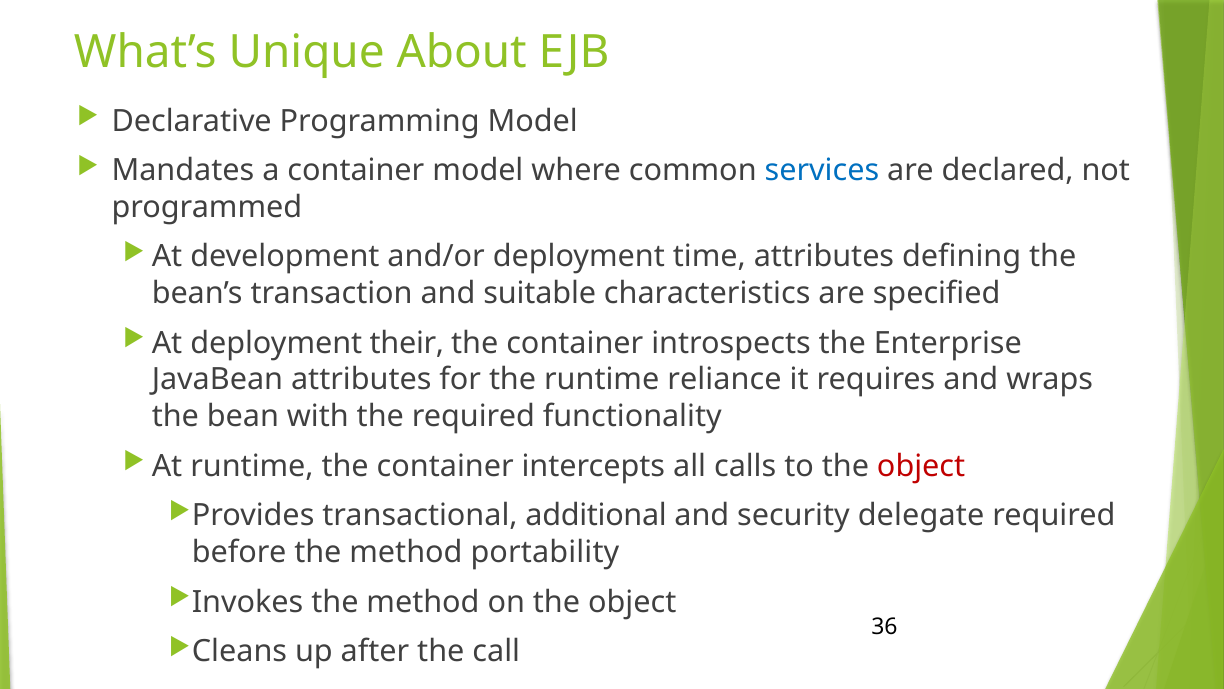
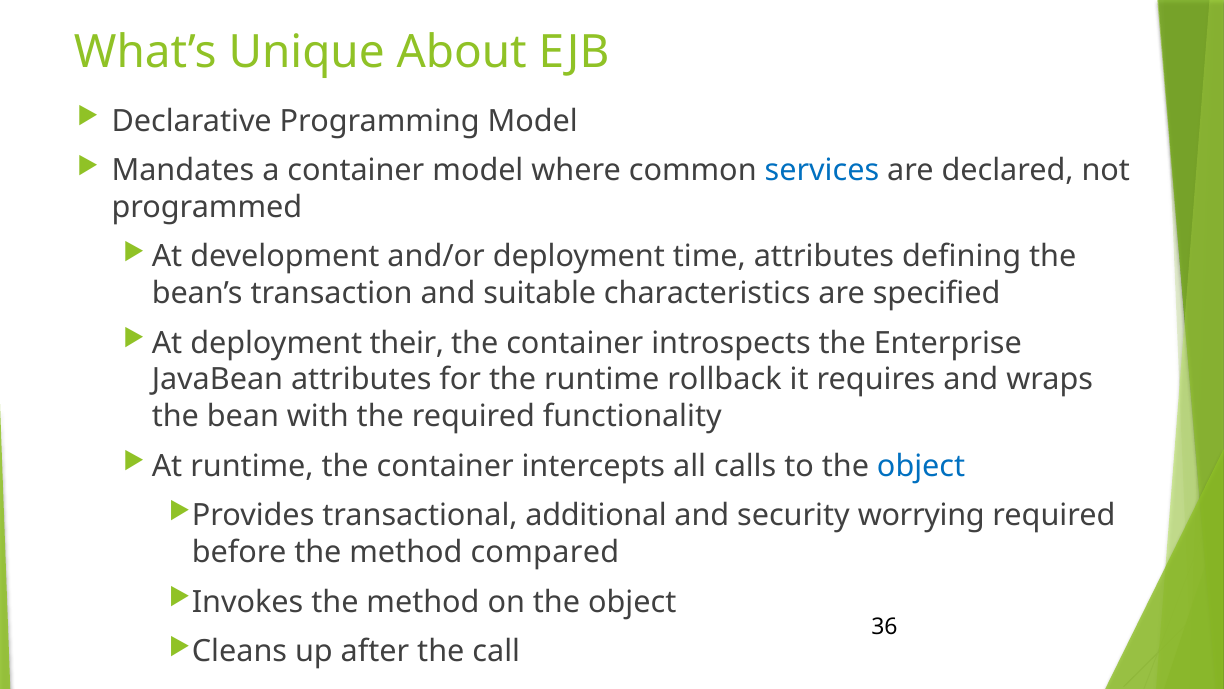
reliance: reliance -> rollback (724, 380)
object colour: red -> blue (921, 466)
delegate: delegate -> worrying (921, 515)
portability: portability -> compared (545, 552)
